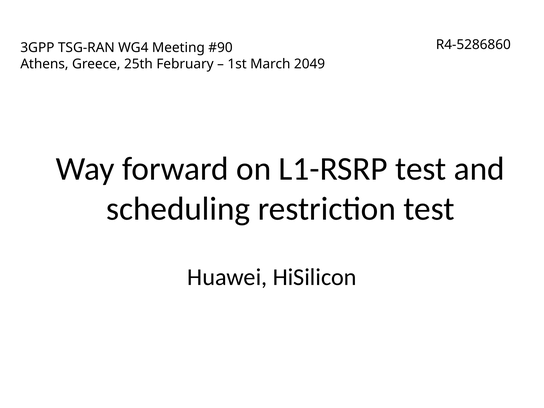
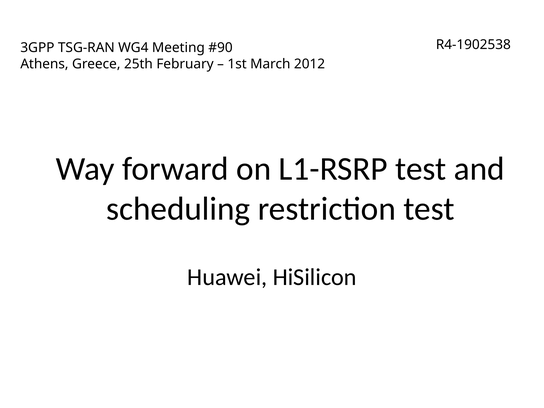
R4-5286860: R4-5286860 -> R4-1902538 (473, 45)
2049: 2049 -> 2012 (310, 64)
